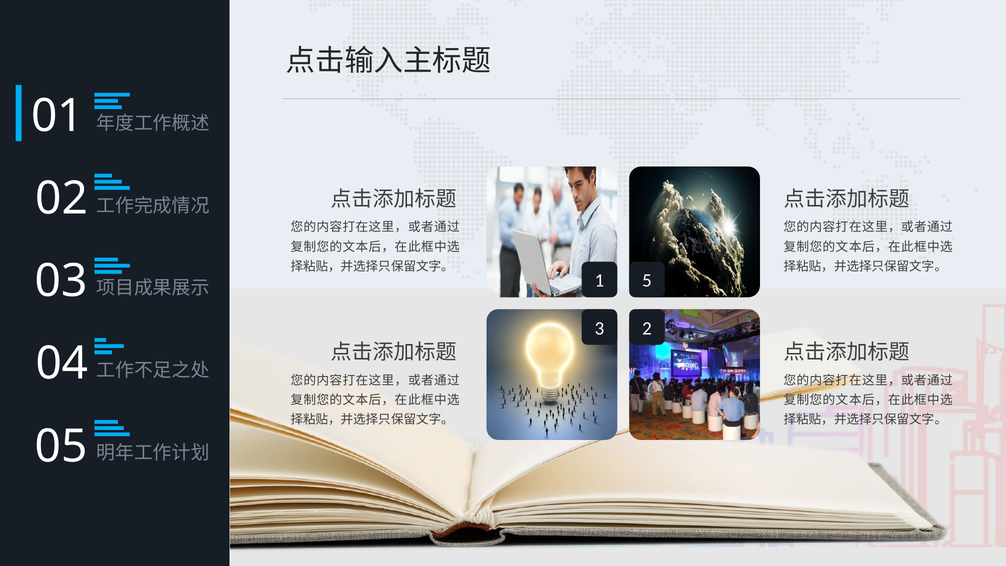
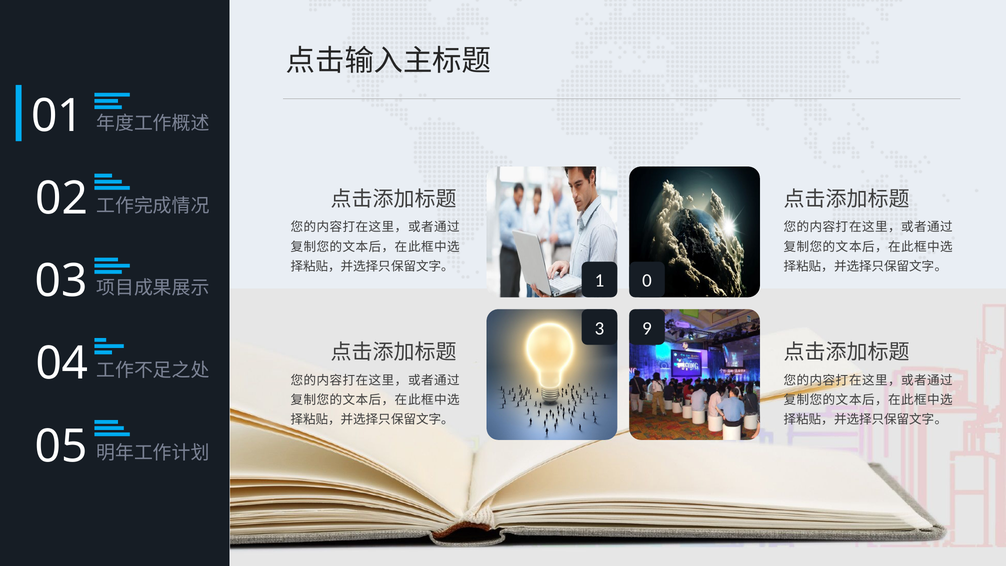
5: 5 -> 0 (647, 281)
2: 2 -> 9 (647, 328)
